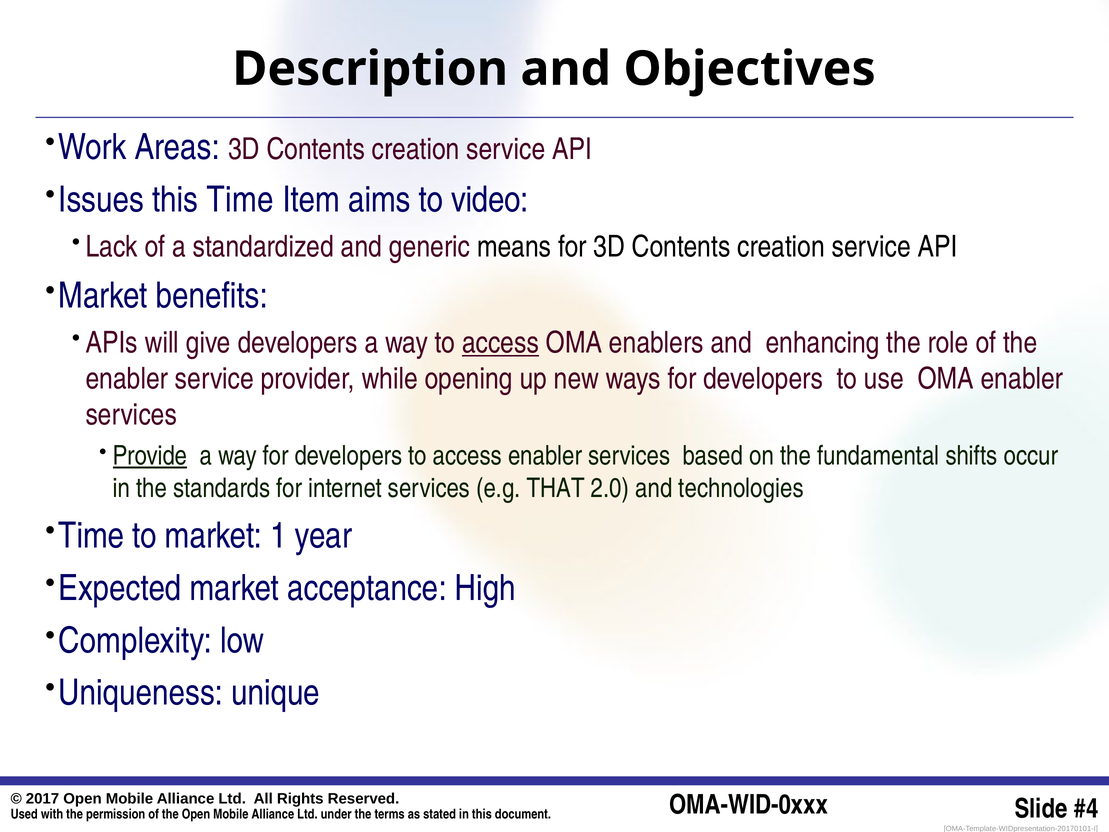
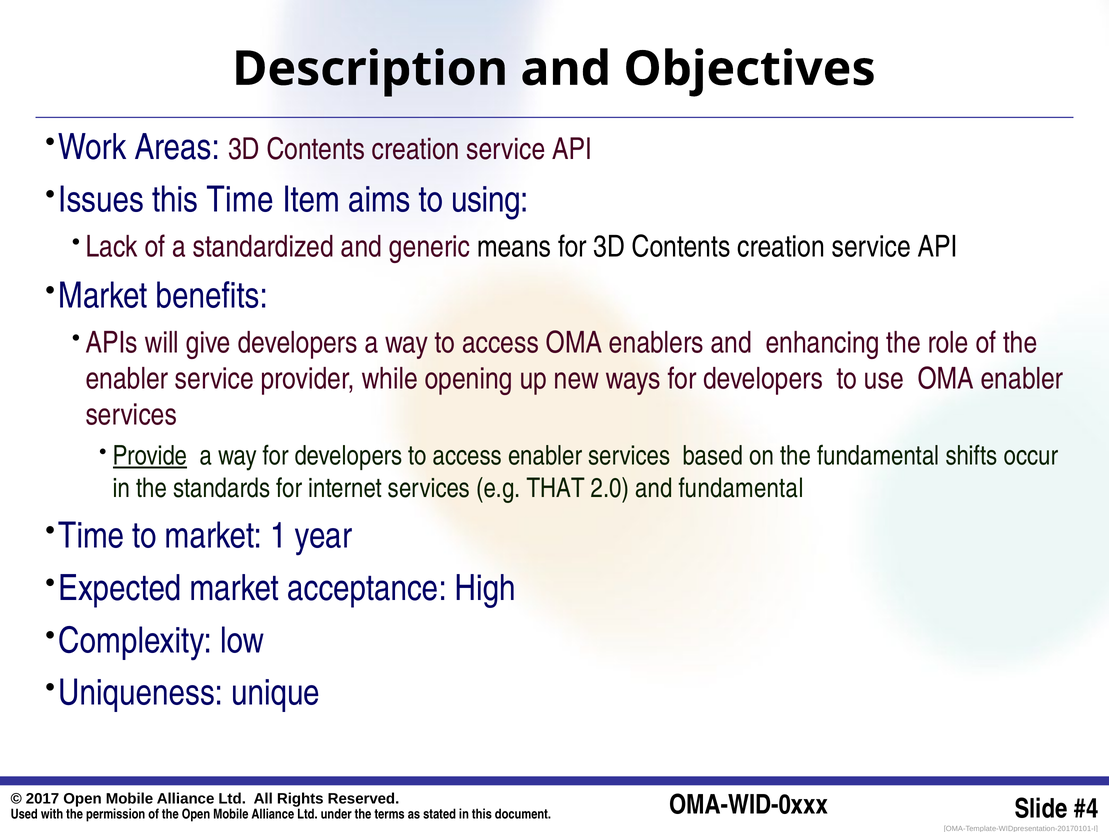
video: video -> using (490, 200)
access underline: present -> none (500, 343)
and technologies: technologies -> fundamental (741, 488)
